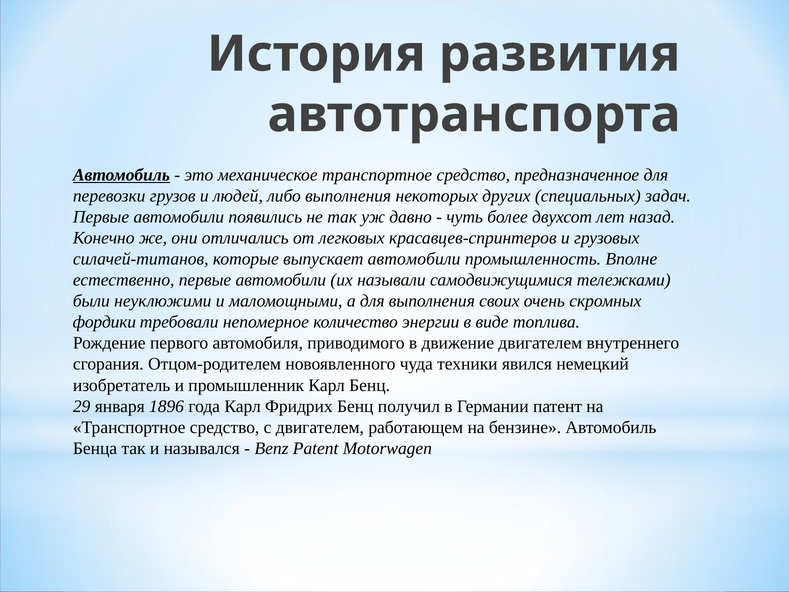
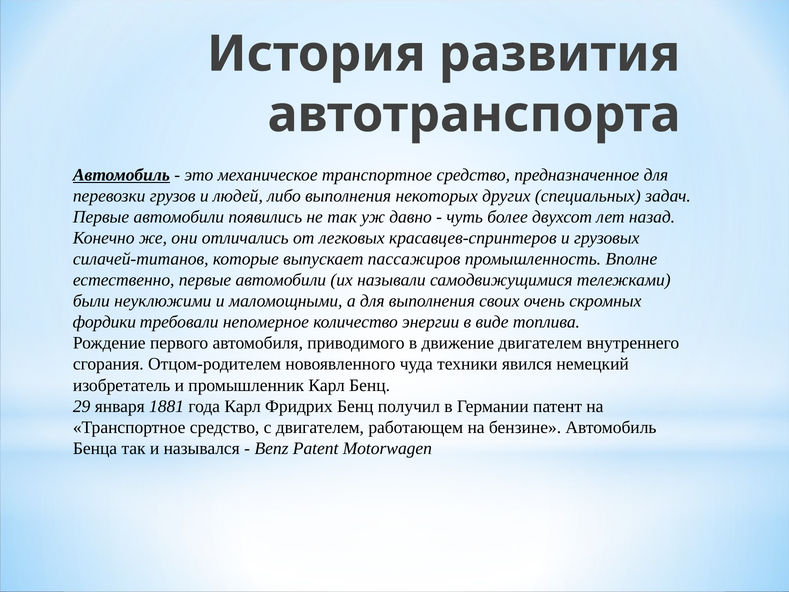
выпускает автомобили: автомобили -> пассажиров (414, 259)
1896: 1896 -> 1881 (167, 406)
